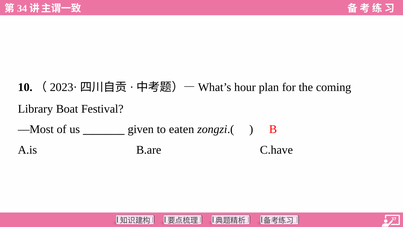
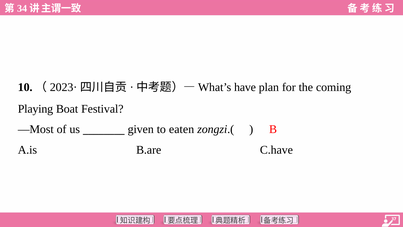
hour: hour -> have (245, 87)
Library: Library -> Playing (35, 109)
